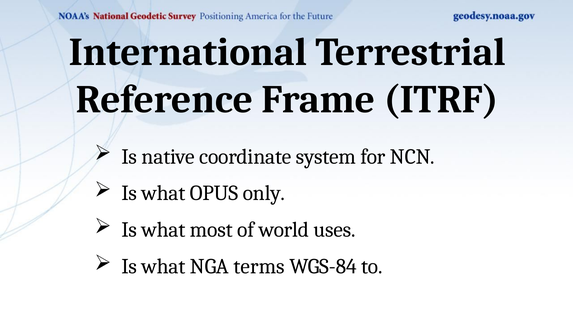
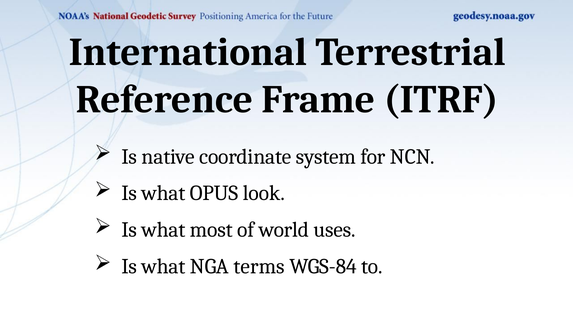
only: only -> look (264, 193)
